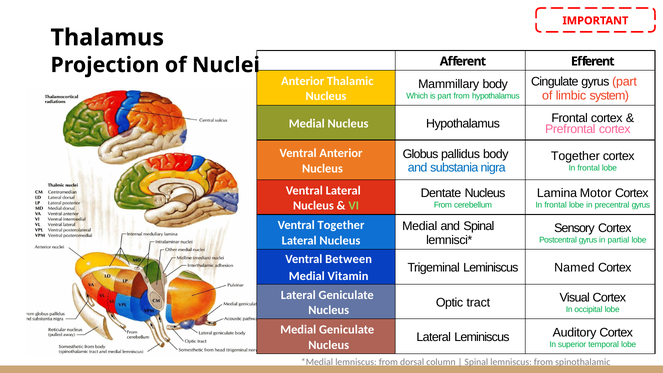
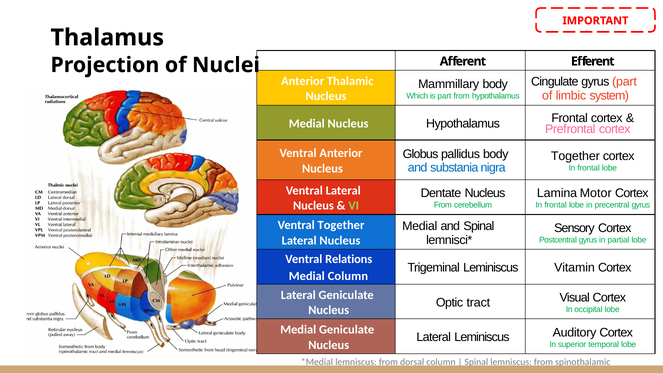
Between: Between -> Relations (349, 259)
Named: Named -> Vitamin (574, 268)
Medial Vitamin: Vitamin -> Column (348, 276)
